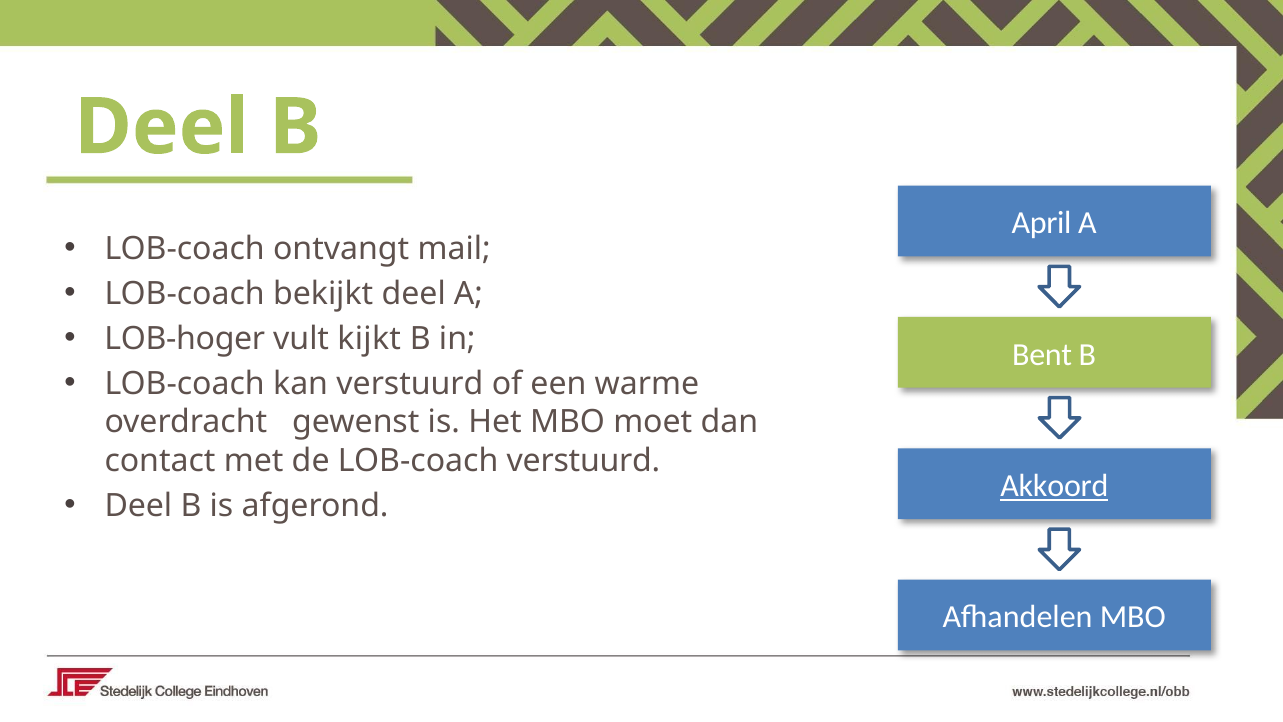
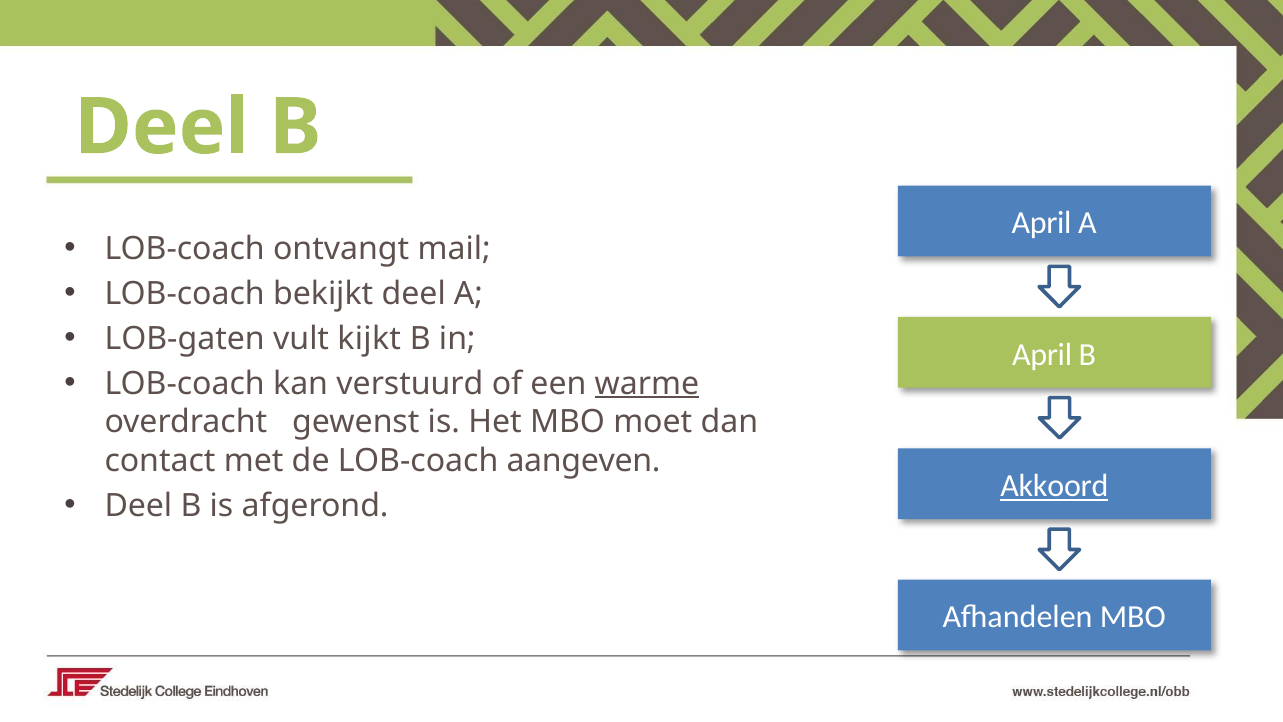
LOB-hoger: LOB-hoger -> LOB-gaten (185, 339)
Bent: Bent -> April (1042, 354)
warme underline: none -> present (647, 384)
LOB-coach verstuurd: verstuurd -> aangeven (583, 460)
